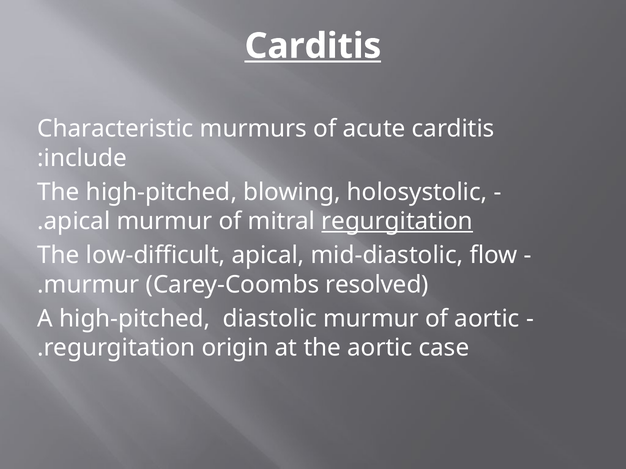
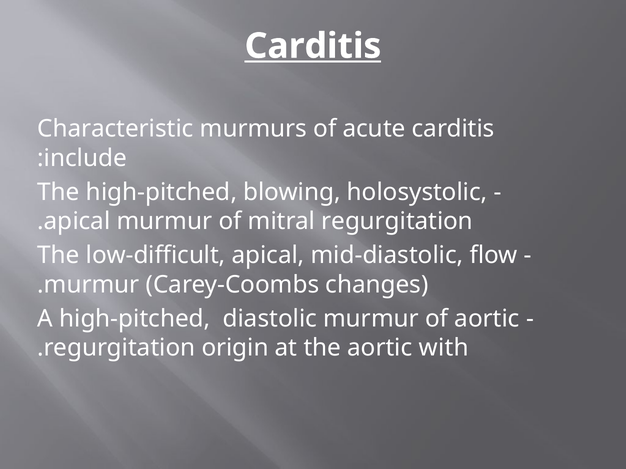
regurgitation underline: present -> none (397, 222)
resolved: resolved -> changes (377, 285)
case: case -> with (444, 348)
